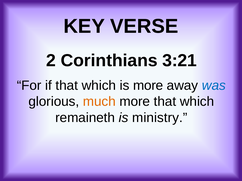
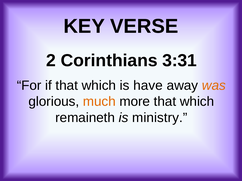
3:21: 3:21 -> 3:31 (180, 61)
is more: more -> have (148, 86)
was colour: blue -> orange (214, 86)
